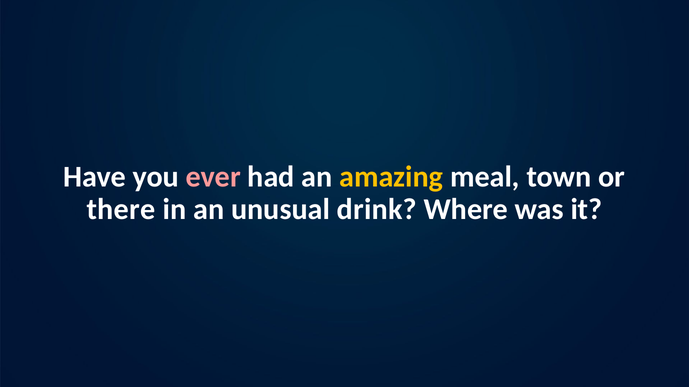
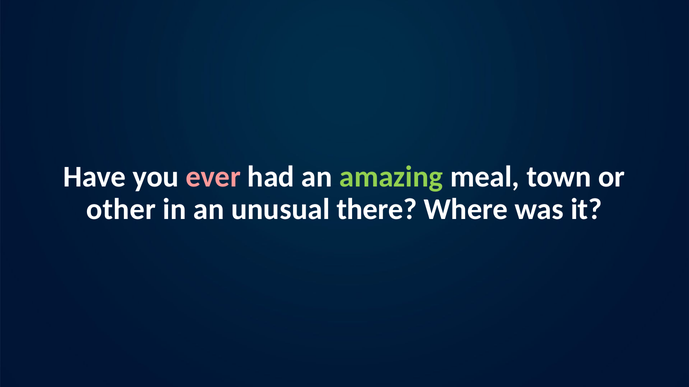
amazing colour: yellow -> light green (391, 177)
there: there -> other (121, 210)
drink: drink -> there (377, 210)
